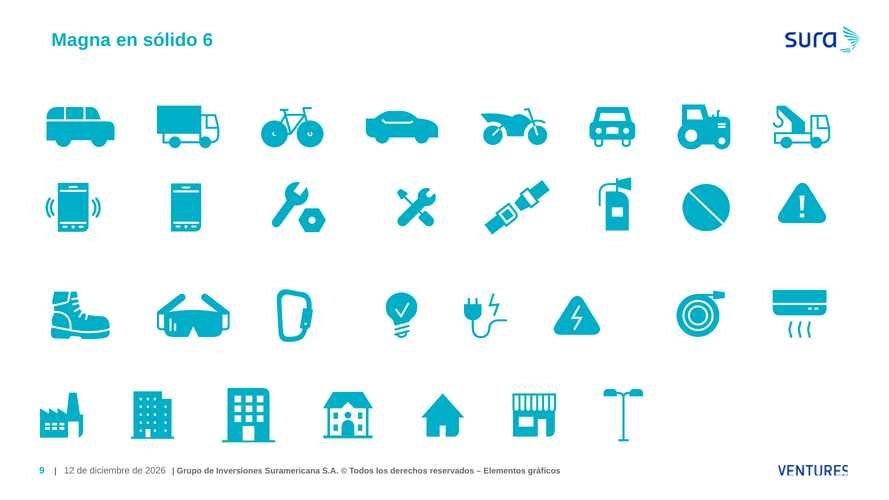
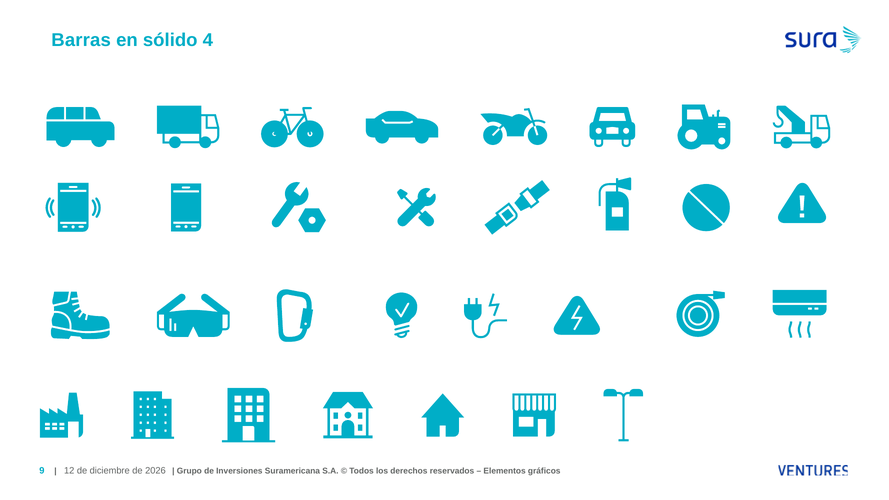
Magna: Magna -> Barras (81, 40)
6: 6 -> 4 (208, 40)
